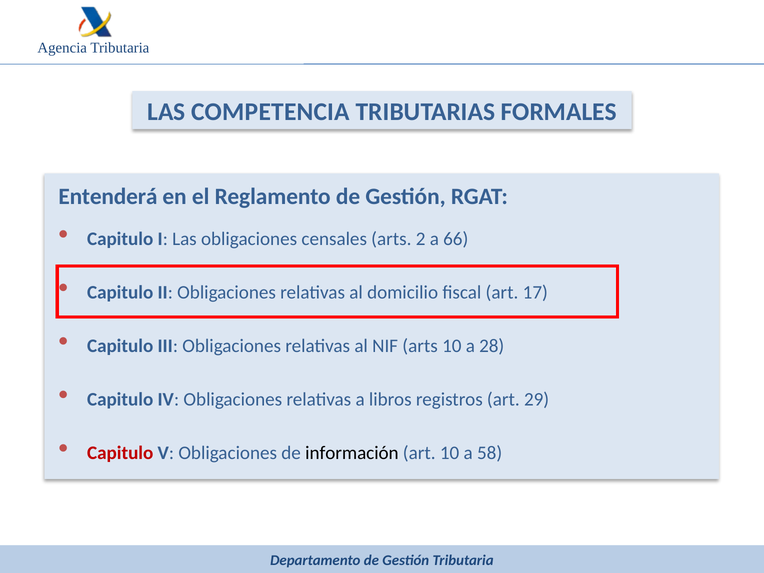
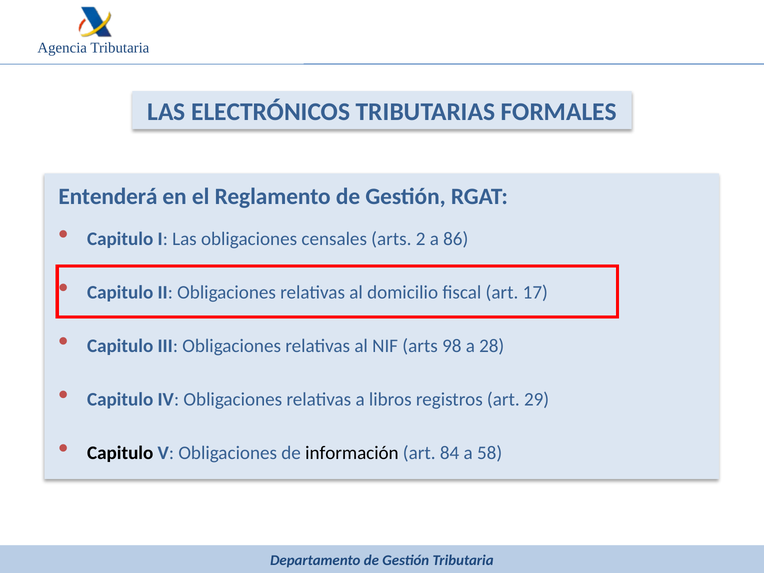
COMPETENCIA: COMPETENCIA -> ELECTRÓNICOS (271, 112)
66: 66 -> 86 (456, 239)
arts 10: 10 -> 98 (452, 346)
Capitulo colour: red -> black (120, 453)
art 10: 10 -> 84 (450, 453)
